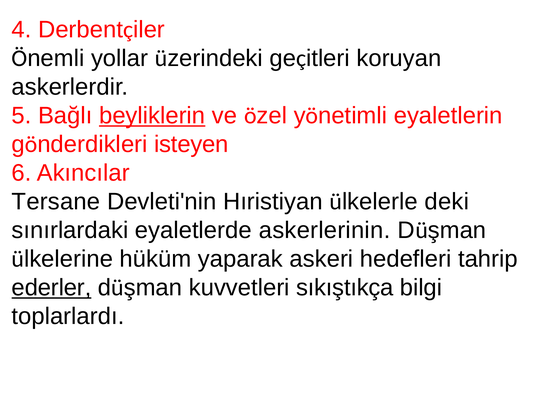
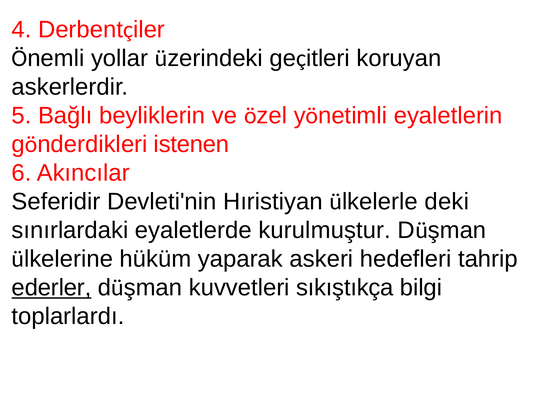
beyliklerin underline: present -> none (152, 116)
isteyen: isteyen -> istenen (191, 144)
Tersane: Tersane -> Seferidir (56, 202)
askerlerinin: askerlerinin -> kurulmuştur (325, 230)
